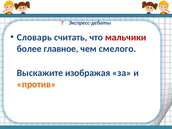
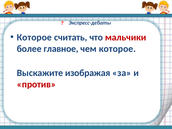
Словарь: Словарь -> Которое (34, 37)
чем смелого: смелого -> которое (117, 49)
против colour: orange -> red (36, 84)
